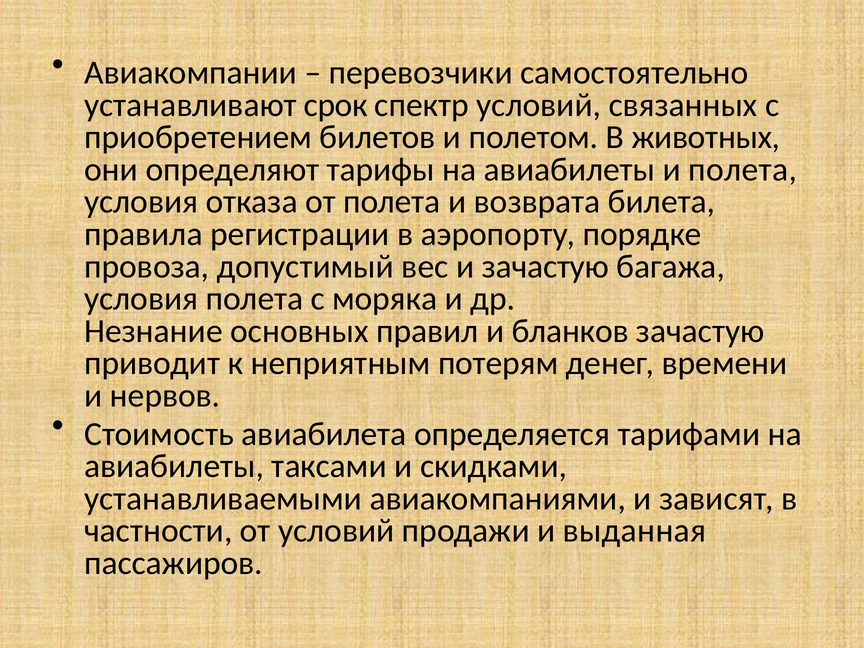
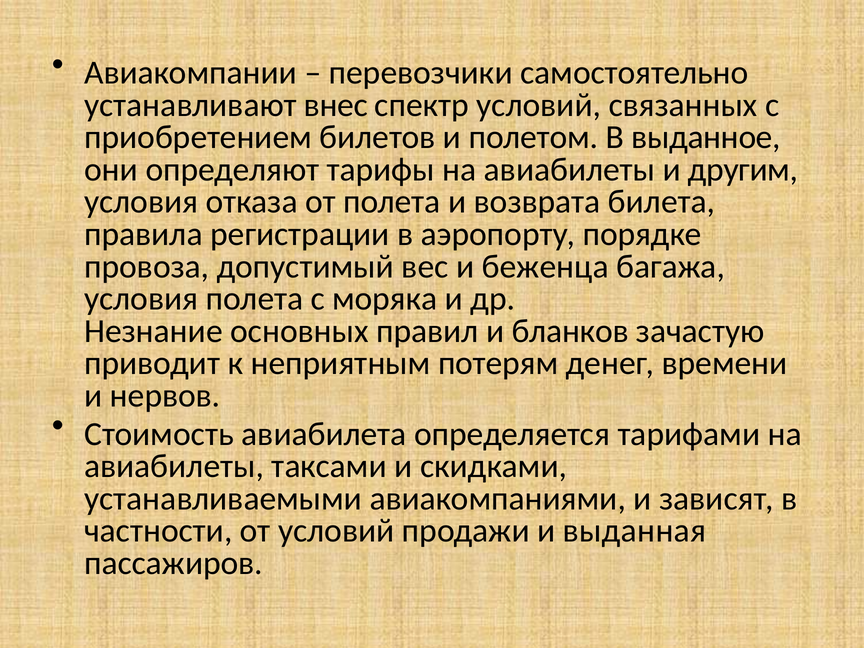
срок: срок -> внес (336, 105)
животных: животных -> выданное (706, 137)
и полета: полета -> другим (743, 170)
и зачастую: зачастую -> беженца (545, 266)
